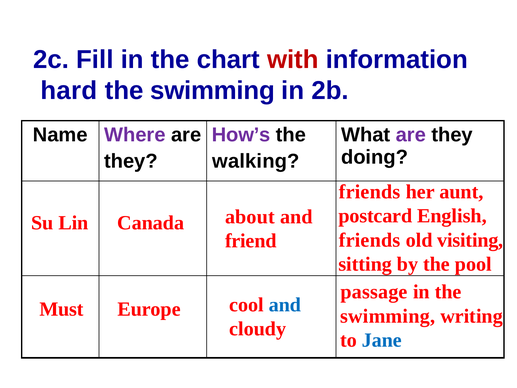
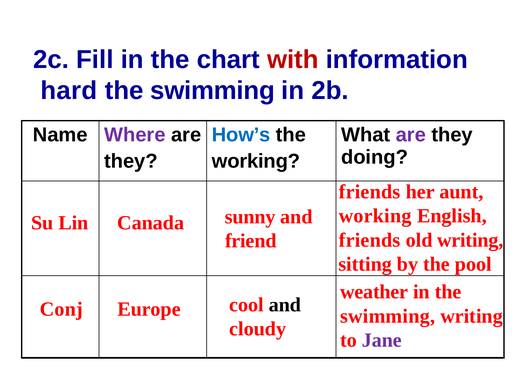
How’s colour: purple -> blue (241, 135)
walking: walking -> working (256, 161)
postcard: postcard -> working (375, 216)
about: about -> sunny (250, 217)
old visiting: visiting -> writing (470, 240)
passage: passage -> weather (374, 292)
and colour: blue -> black (285, 305)
Must: Must -> Conj (61, 309)
Jane colour: blue -> purple (382, 340)
